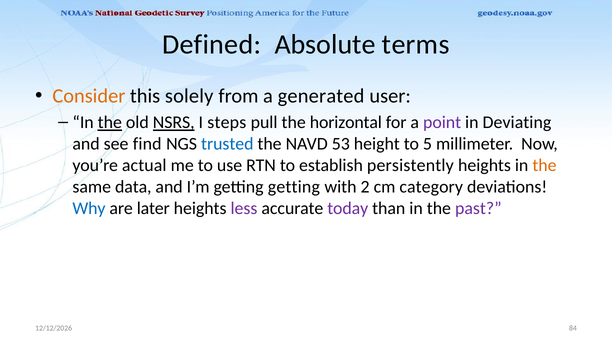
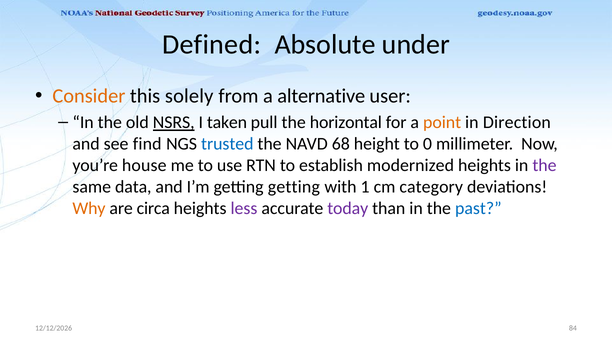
terms: terms -> under (416, 44)
generated: generated -> alternative (321, 96)
the underline: present -> none (110, 123)
steps: steps -> taken (227, 123)
point colour: purple -> orange (442, 123)
Deviating: Deviating -> Direction (517, 123)
53: 53 -> 68 (341, 144)
5: 5 -> 0 (427, 144)
actual: actual -> house (144, 166)
persistently: persistently -> modernized (410, 166)
the colour: orange -> purple (544, 166)
2: 2 -> 1 (365, 187)
Why colour: blue -> orange (89, 208)
later: later -> circa (153, 208)
past colour: purple -> blue (478, 208)
